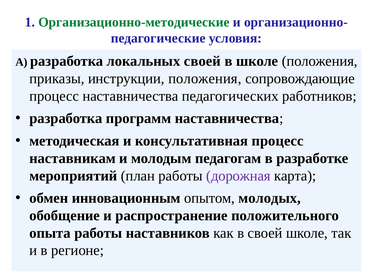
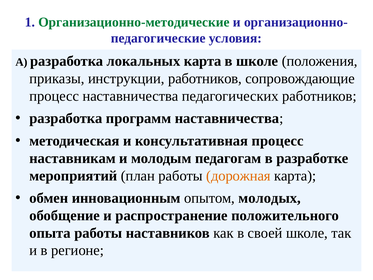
локальных своей: своей -> карта (203, 61)
инструкции положения: положения -> работников (205, 79)
дорожная colour: purple -> orange (238, 176)
